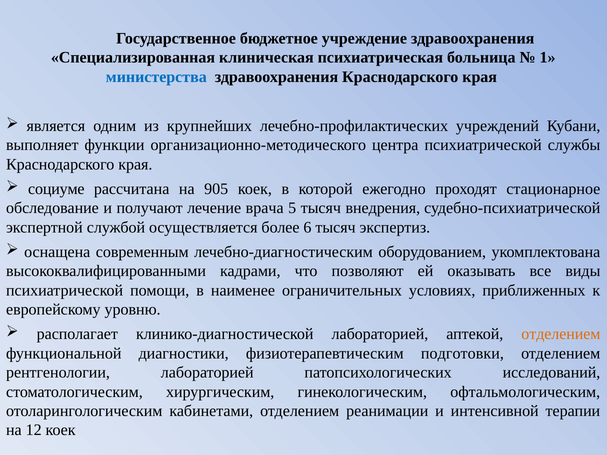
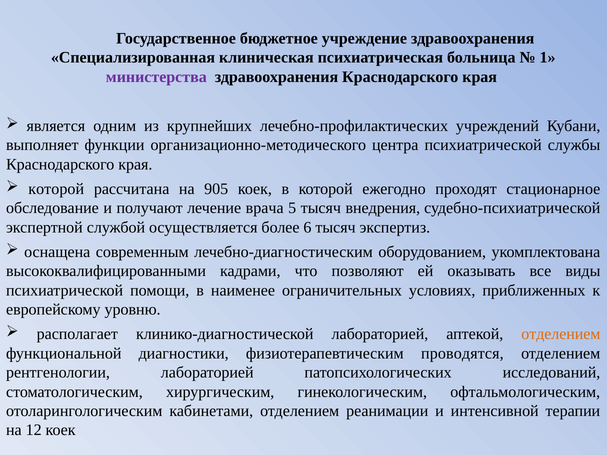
министерства colour: blue -> purple (156, 77)
социуме: социуме -> которой (56, 189)
подготовки: подготовки -> проводятся (462, 354)
